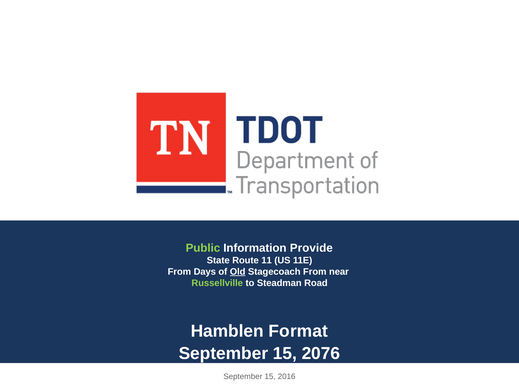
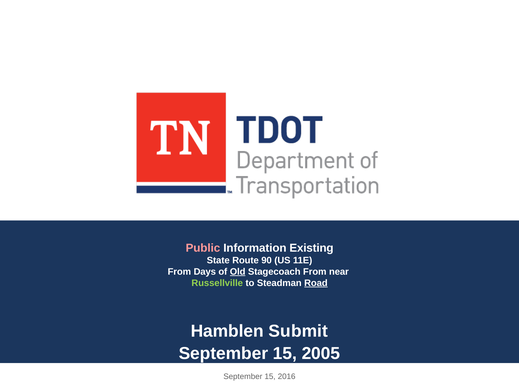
Public colour: light green -> pink (203, 248)
Provide: Provide -> Existing (311, 248)
11: 11 -> 90 (267, 261)
Road underline: none -> present (316, 283)
Format: Format -> Submit (298, 331)
2076: 2076 -> 2005 (321, 354)
